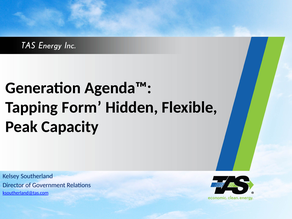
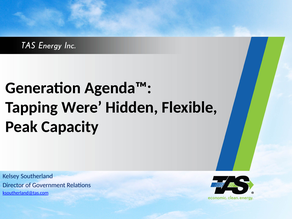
Form: Form -> Were (82, 107)
